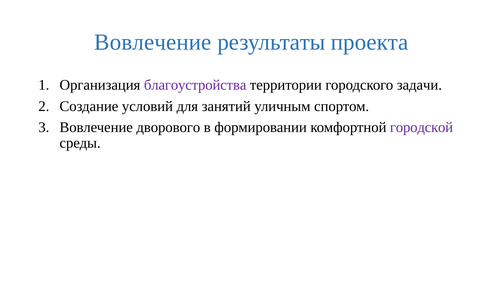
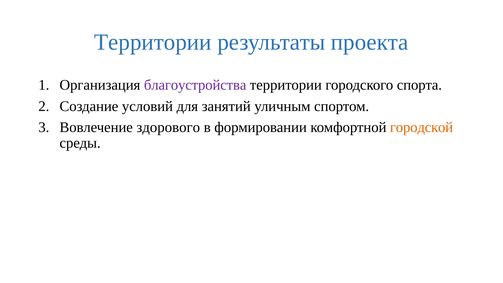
Вовлечение: Вовлечение -> Территории (153, 42)
задачи: задачи -> спорта (419, 85)
дворового: дворового -> здорового (168, 127)
городской colour: purple -> orange (422, 127)
